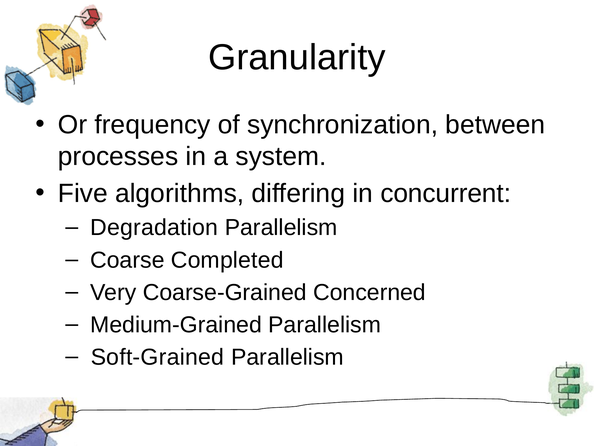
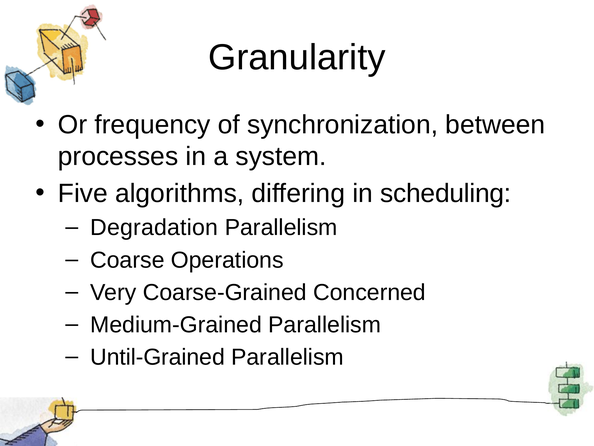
concurrent: concurrent -> scheduling (446, 193)
Completed: Completed -> Operations (227, 260)
Soft-Grained: Soft-Grained -> Until-Grained (158, 357)
